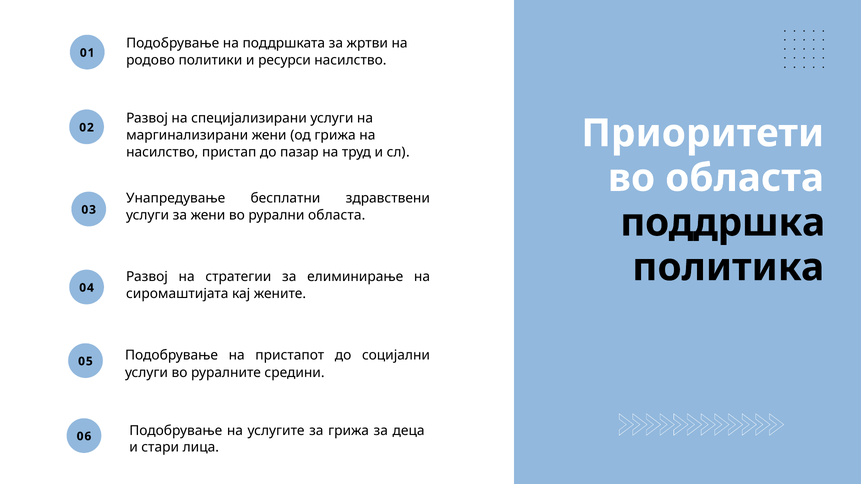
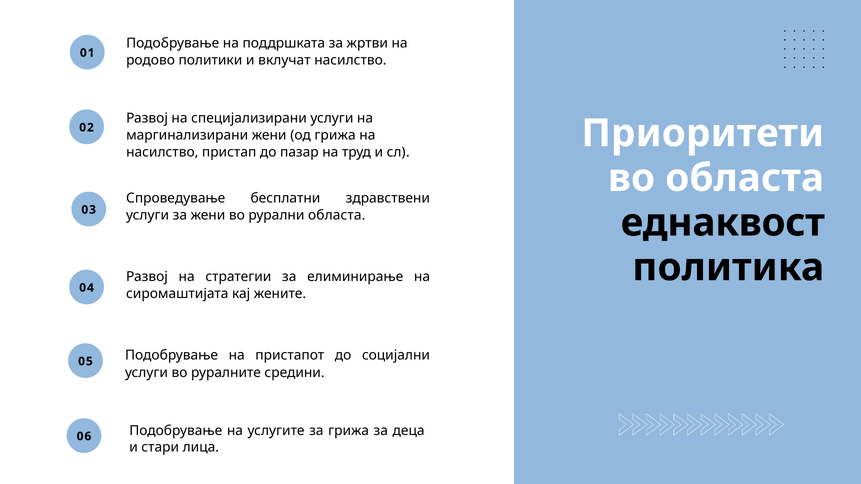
ресурси: ресурси -> вклучат (284, 60)
Унапредување: Унапредување -> Спроведување (176, 198)
поддршка: поддршка -> еднаквост (723, 223)
